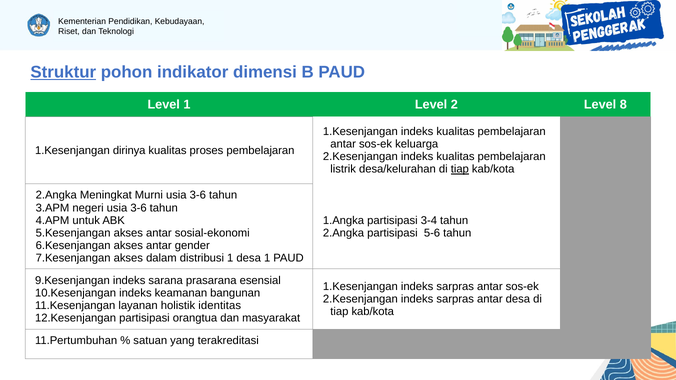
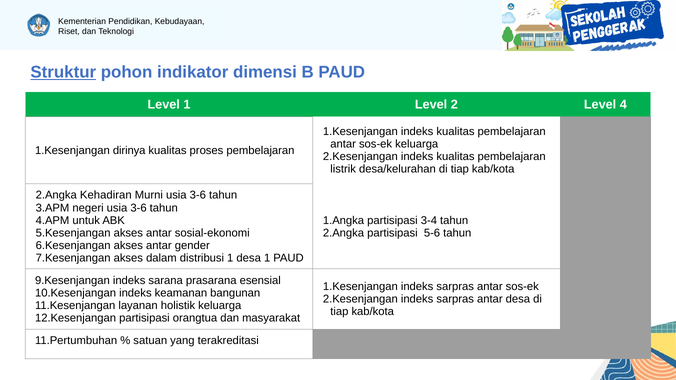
8: 8 -> 4 (623, 105)
tiap underline: present -> none (460, 169)
Meningkat: Meningkat -> Kehadiran (106, 195)
holistik identitas: identitas -> keluarga (220, 306)
